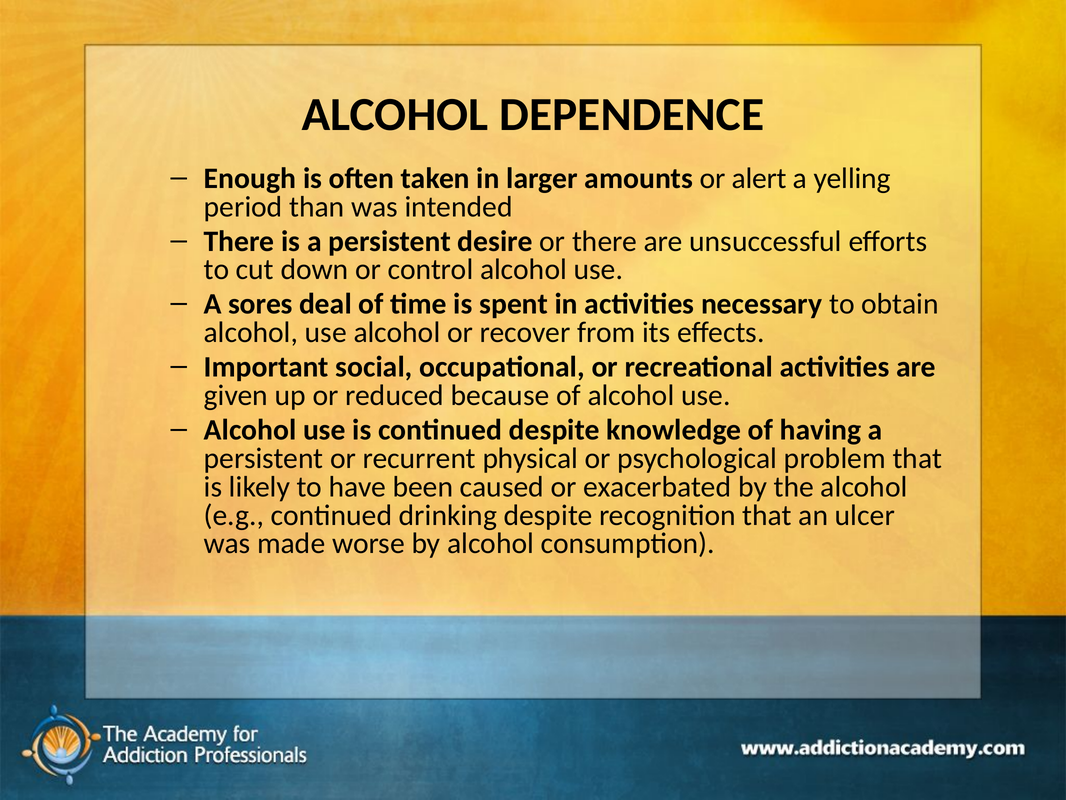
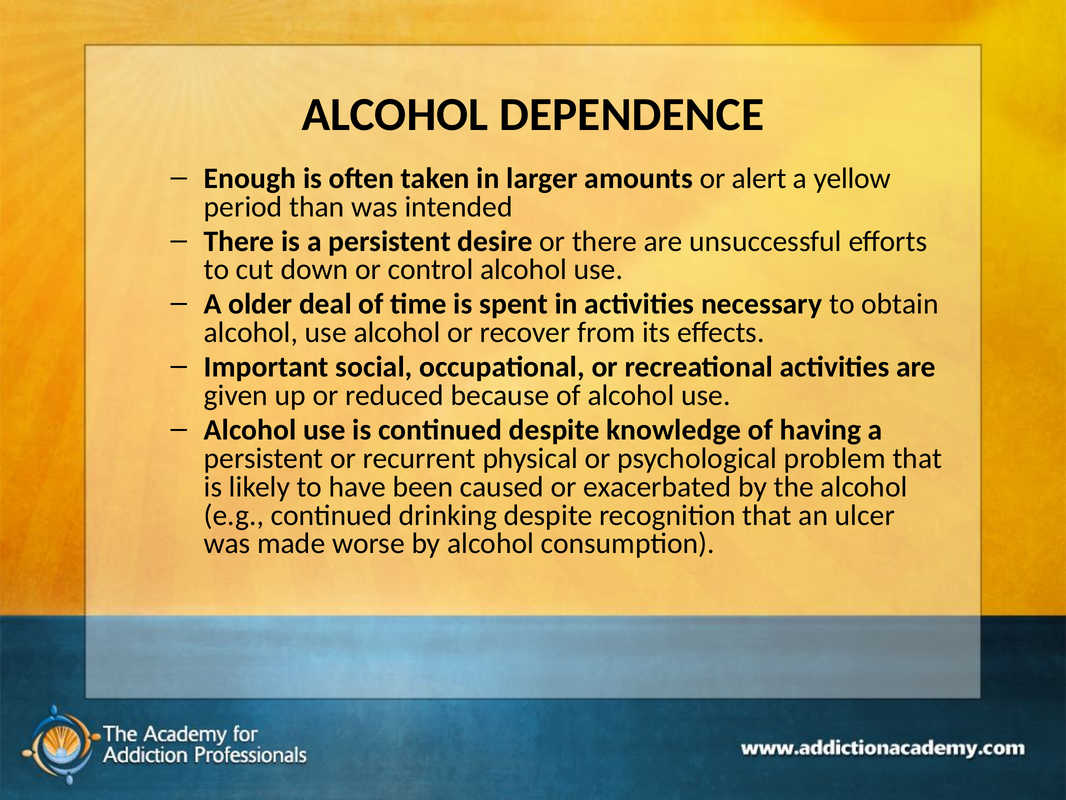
yelling: yelling -> yellow (852, 178)
sores: sores -> older (260, 304)
